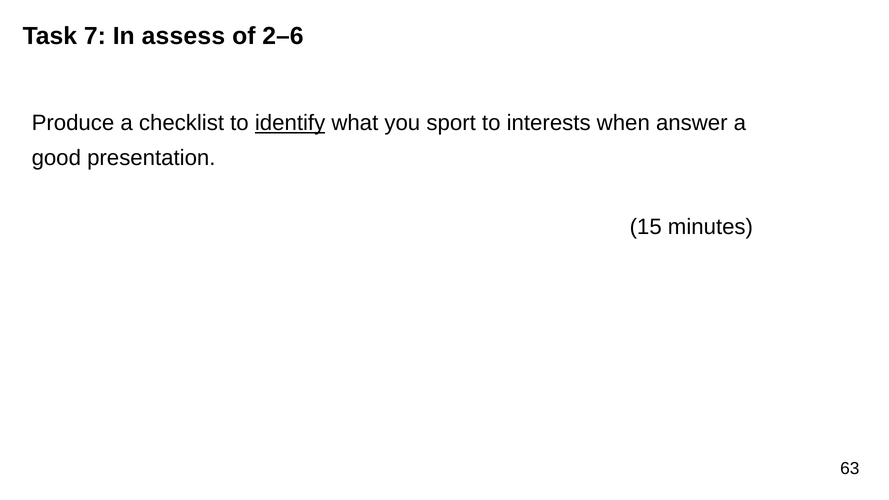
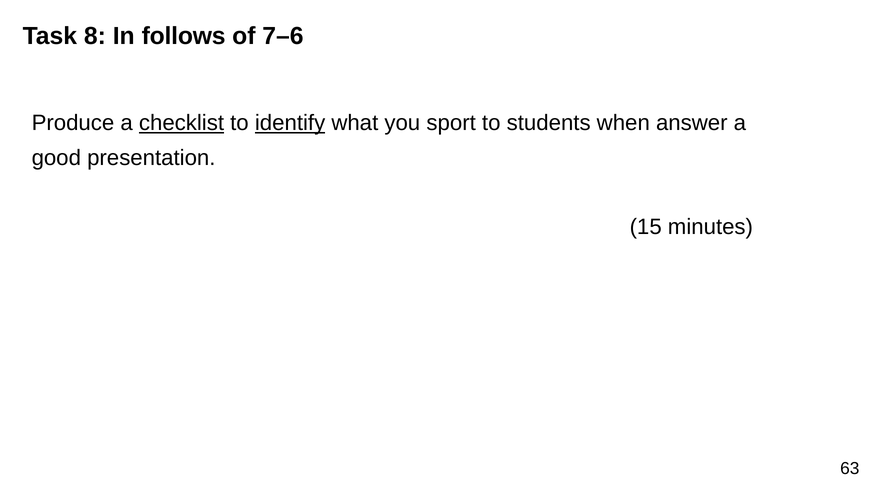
7: 7 -> 8 (95, 36)
assess: assess -> follows (184, 36)
2–6: 2–6 -> 7–6 (283, 36)
checklist underline: none -> present (181, 123)
interests: interests -> students (549, 123)
